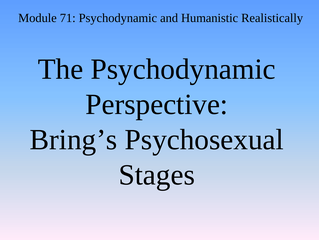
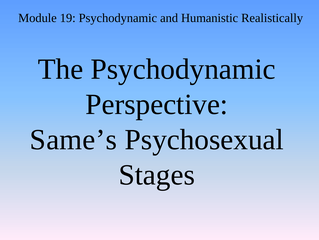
71: 71 -> 19 (68, 18)
Bring’s: Bring’s -> Same’s (73, 139)
